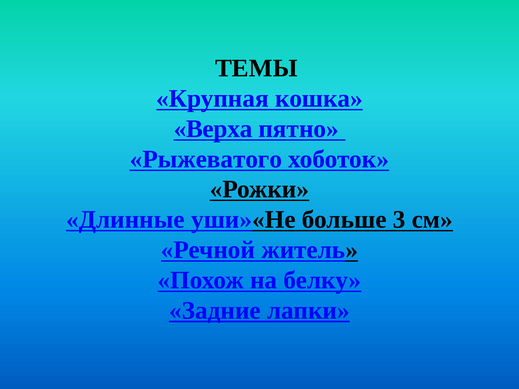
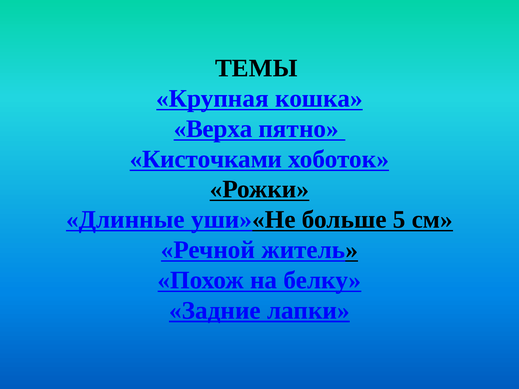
Рыжеватого: Рыжеватого -> Кисточками (206, 159)
3: 3 -> 5 (399, 220)
